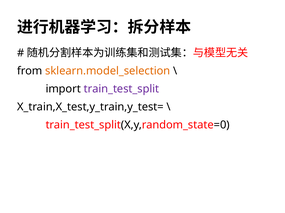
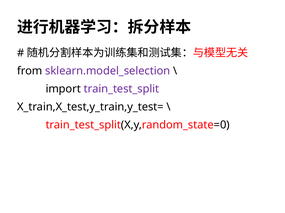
sklearn.model_selection colour: orange -> purple (108, 71)
